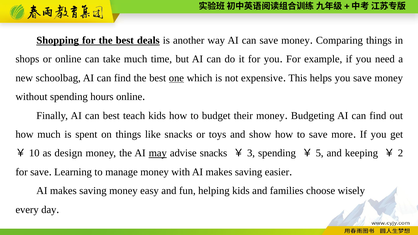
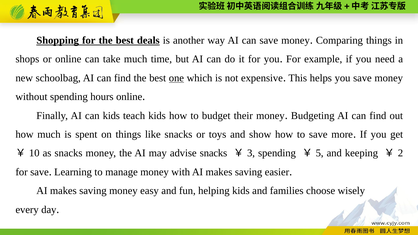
can best: best -> kids (111, 116)
as design: design -> snacks (69, 153)
may underline: present -> none (158, 153)
